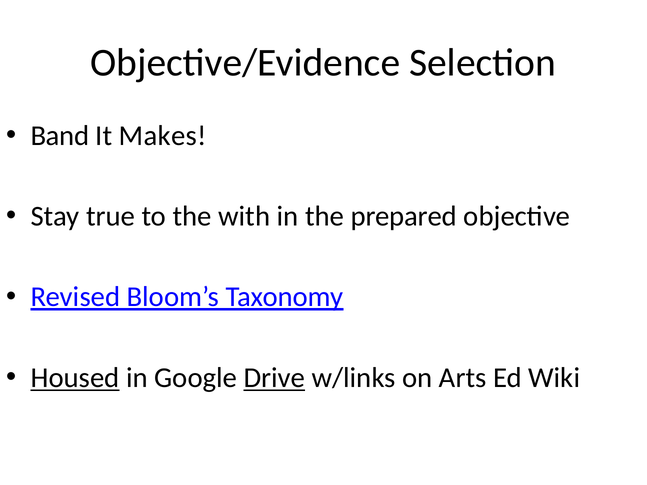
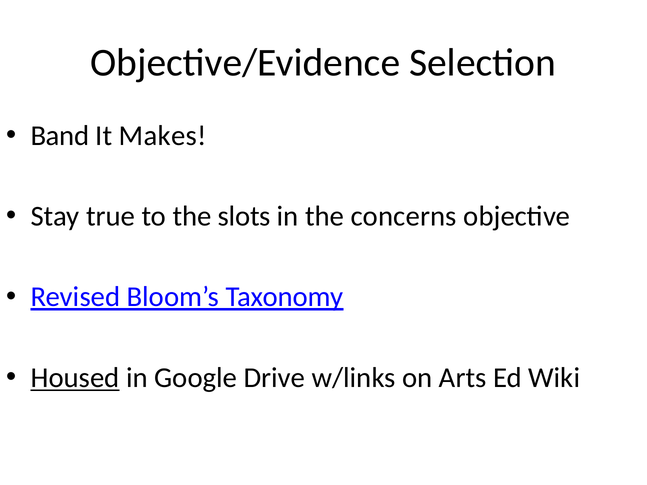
with: with -> slots (244, 216)
prepared: prepared -> concerns (404, 216)
Drive underline: present -> none (274, 378)
